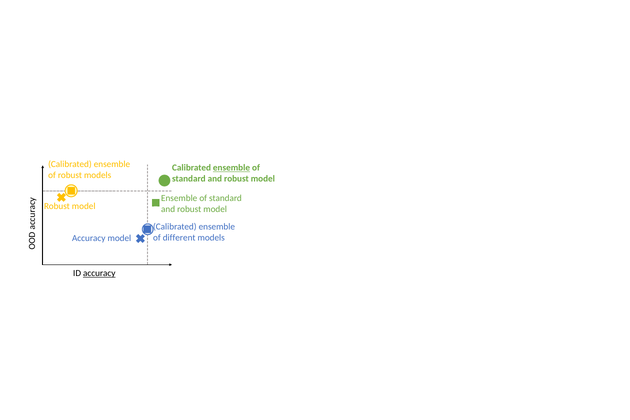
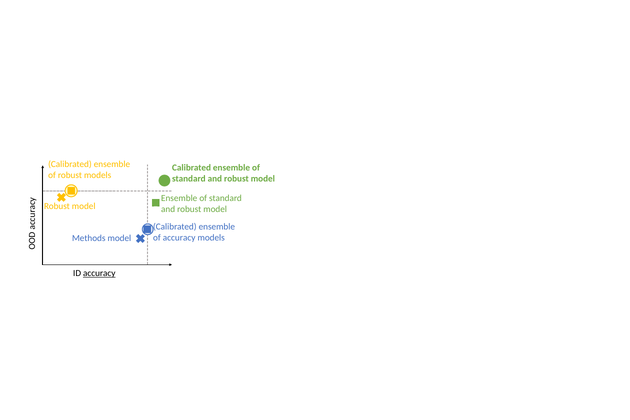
ensemble underline: present -> none (232, 168)
of different: different -> accuracy (179, 238)
Accuracy: Accuracy -> Methods (89, 238)
